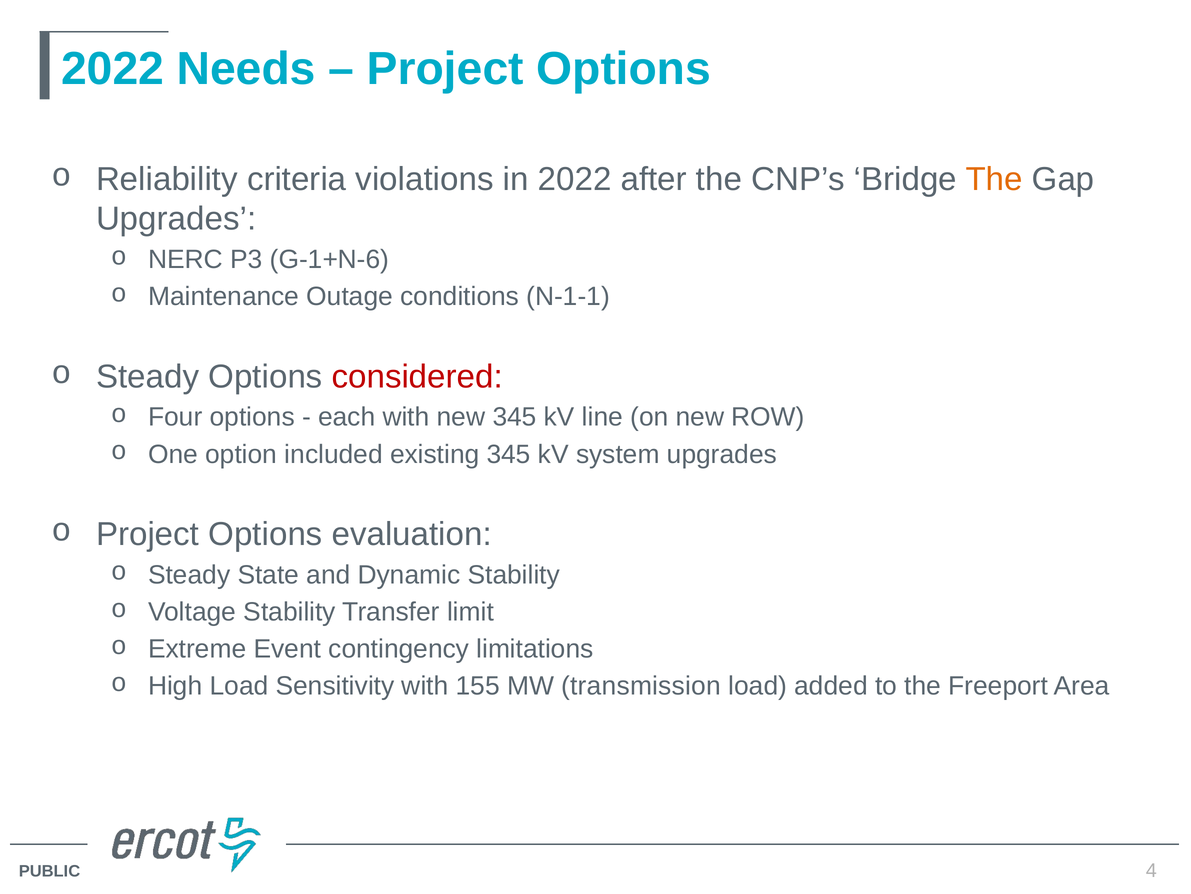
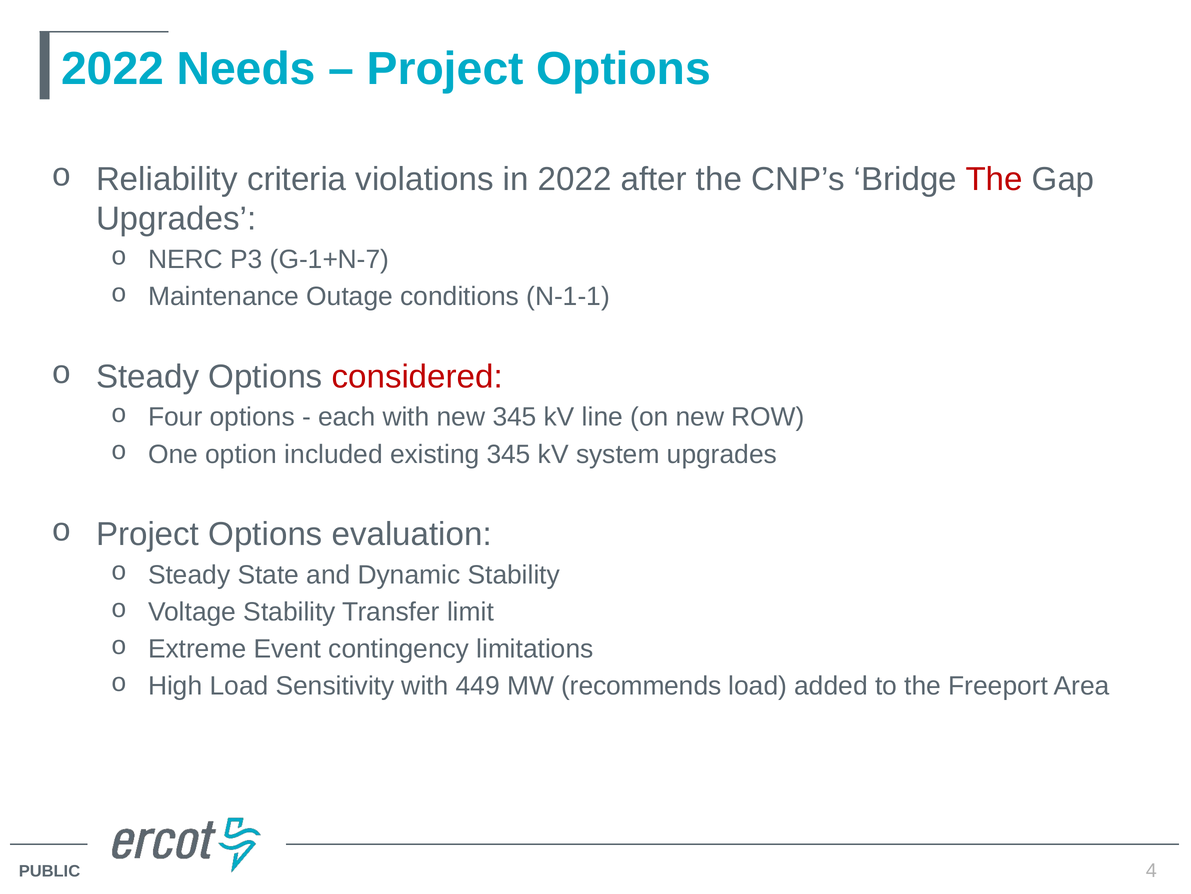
The colour: orange -> red (994, 179)
G-1+N-6: G-1+N-6 -> G-1+N-7 (329, 259)
155: 155 -> 449 (478, 685)
transmission: transmission -> recommends (641, 685)
